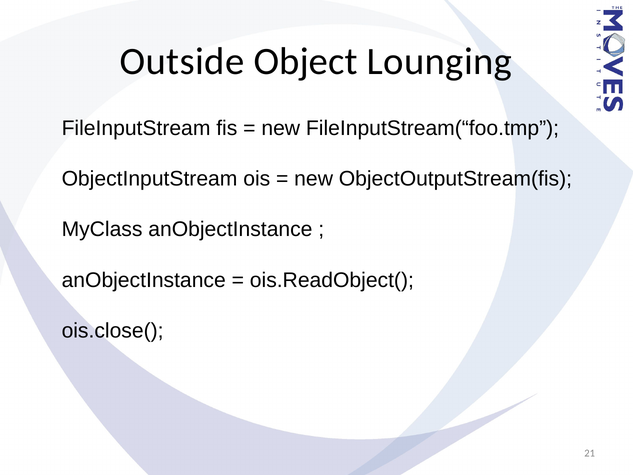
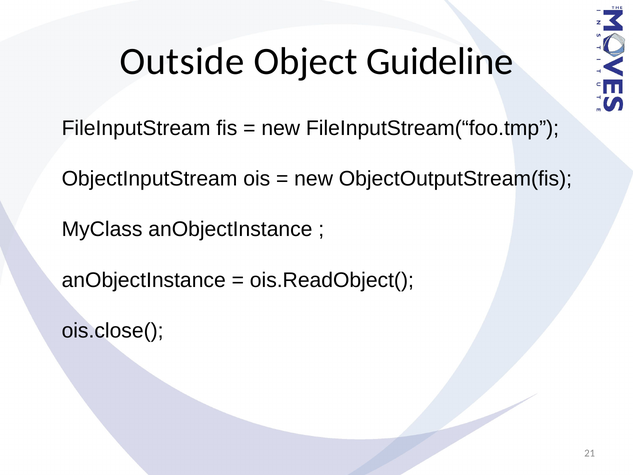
Lounging: Lounging -> Guideline (440, 61)
